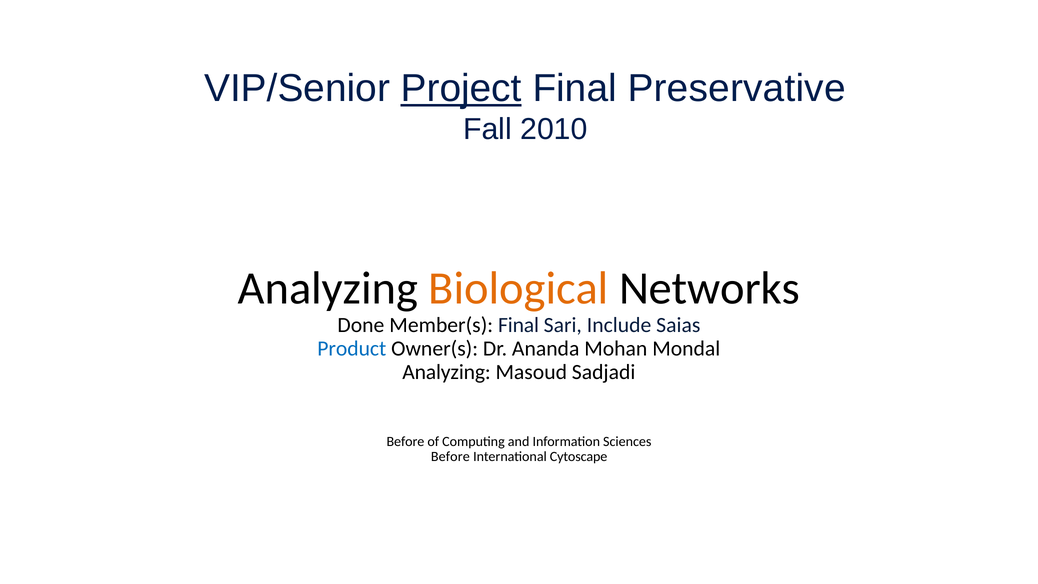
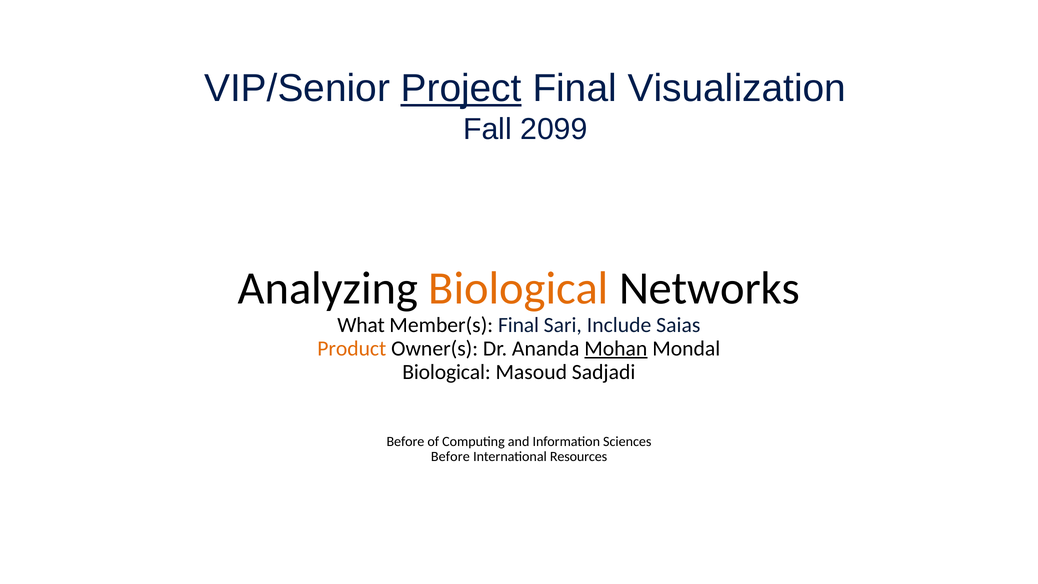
Preservative: Preservative -> Visualization (737, 88)
2010: 2010 -> 2099 (554, 129)
Done: Done -> What (361, 325)
Product colour: blue -> orange (352, 348)
Mohan underline: none -> present (616, 348)
Analyzing: Analyzing -> Biological (446, 372)
Cytoscape: Cytoscape -> Resources (579, 457)
